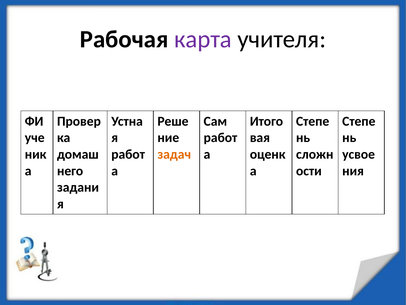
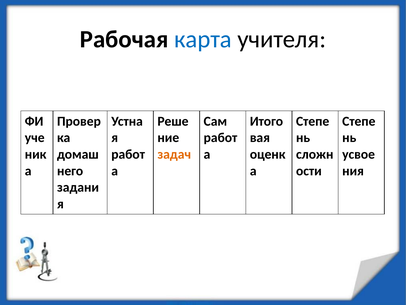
карта colour: purple -> blue (203, 39)
